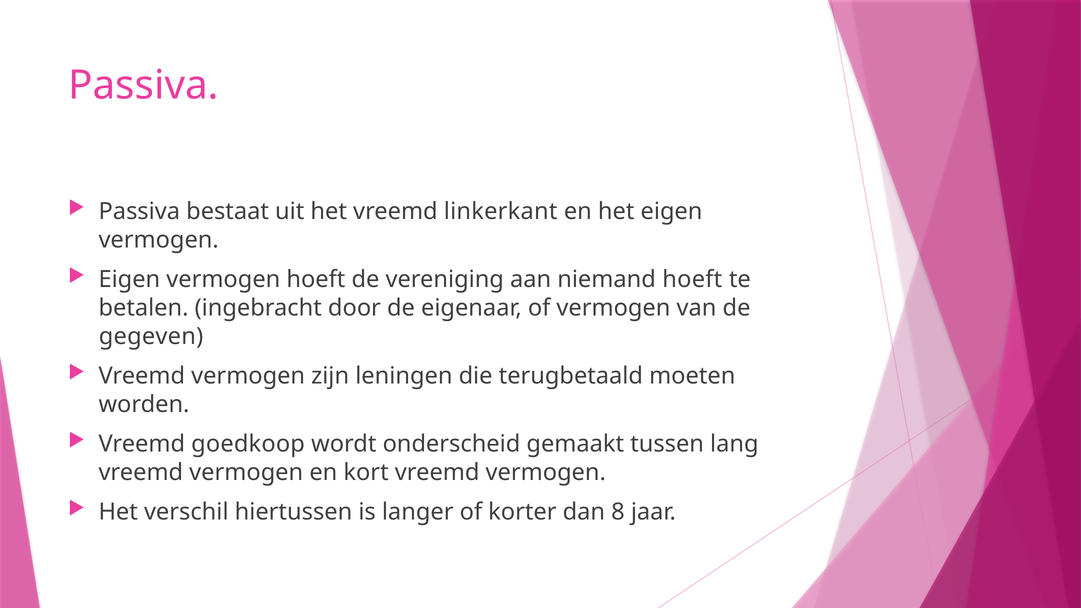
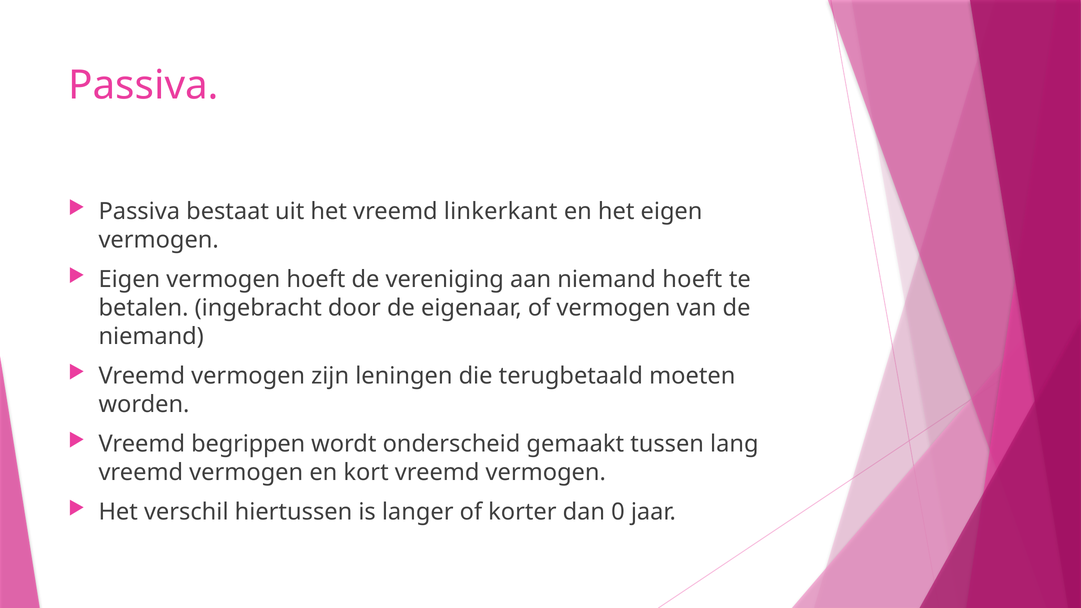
gegeven: gegeven -> niemand (151, 336)
goedkoop: goedkoop -> begrippen (248, 444)
8: 8 -> 0 (618, 512)
